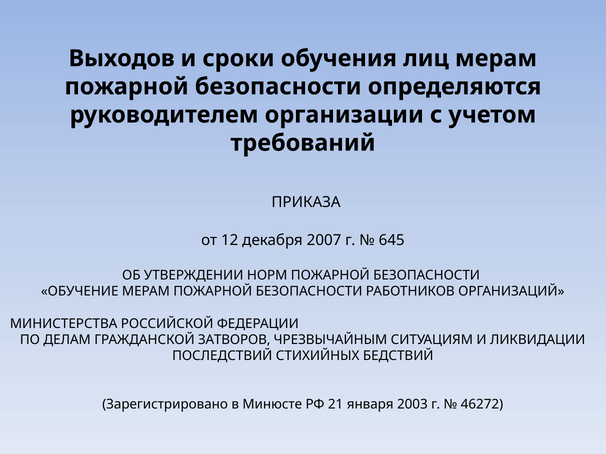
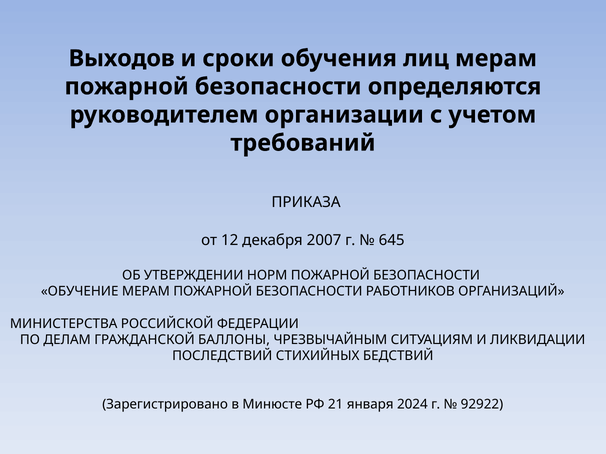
ЗАТВОРОВ: ЗАТВОРОВ -> БАЛЛОНЫ (234, 340)
2003: 2003 -> 2024 (412, 405)
46272: 46272 -> 92922 (482, 405)
